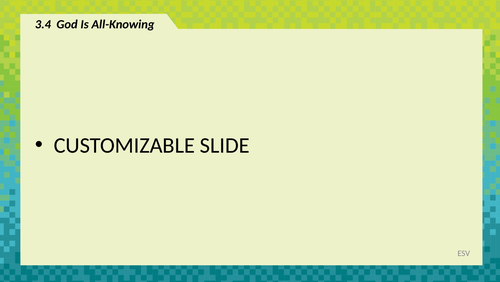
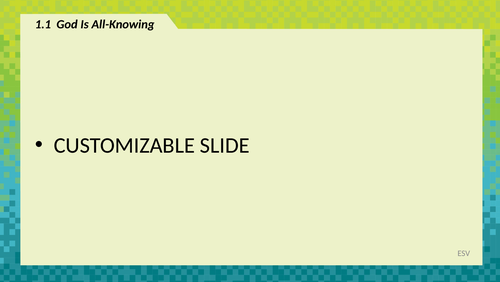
3.4: 3.4 -> 1.1 (43, 24)
